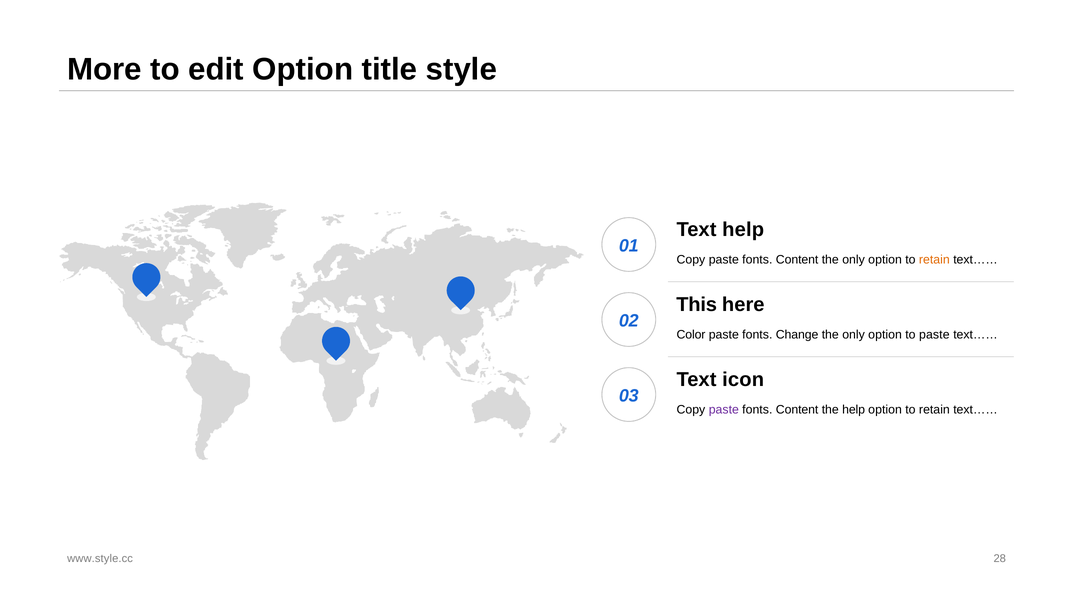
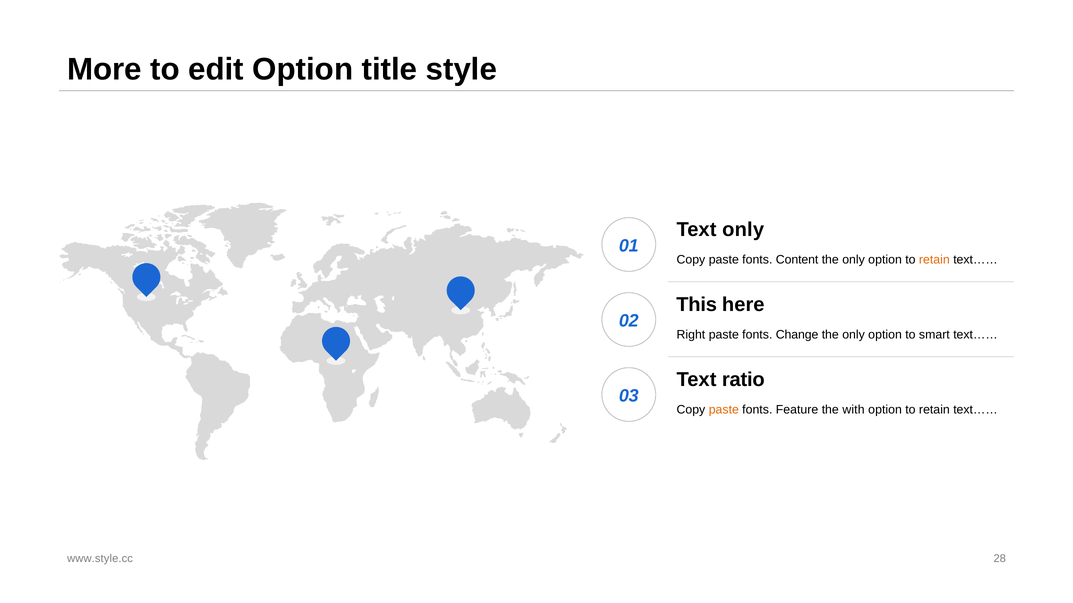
Text help: help -> only (743, 230)
Color: Color -> Right (691, 335)
to paste: paste -> smart (934, 335)
icon: icon -> ratio (743, 380)
paste colour: purple -> orange (724, 410)
Content: Content -> Feature (797, 410)
the help: help -> with (854, 410)
